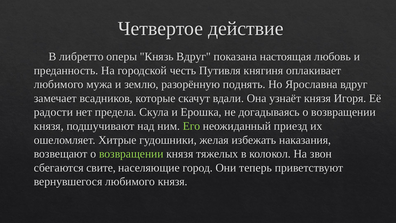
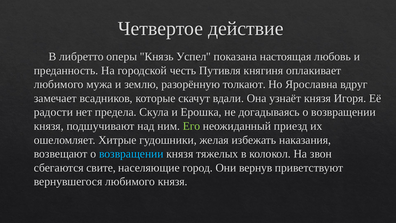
Князь Вдруг: Вдруг -> Успел (194, 57)
поднять: поднять -> толкают (244, 84)
возвращении colour: light green -> light blue (131, 154)
теперь: теперь -> вернув (256, 168)
